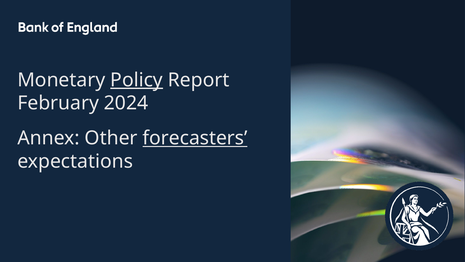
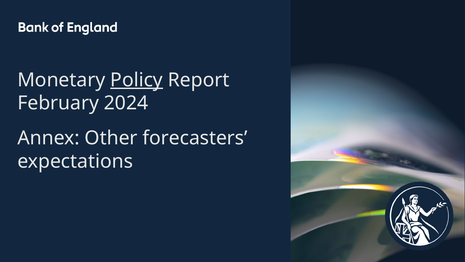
forecasters underline: present -> none (195, 138)
